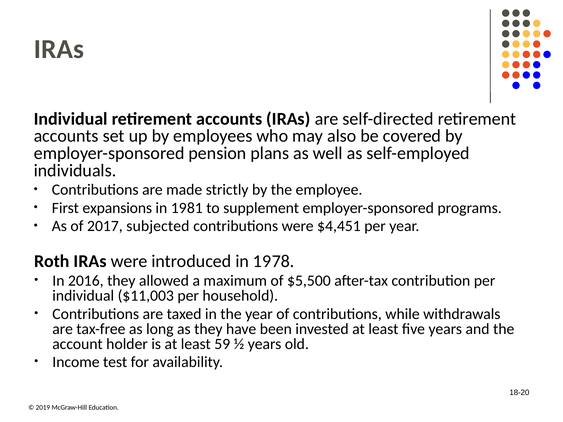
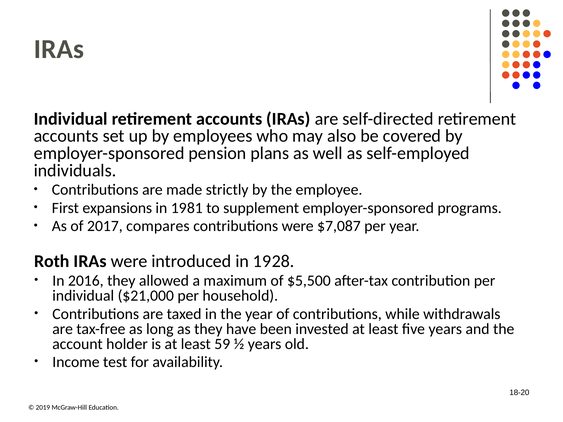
subjected: subjected -> compares (158, 226)
$4,451: $4,451 -> $7,087 (339, 226)
78: 78 -> 28 (283, 262)
$11,003: $11,003 -> $21,000 (146, 296)
